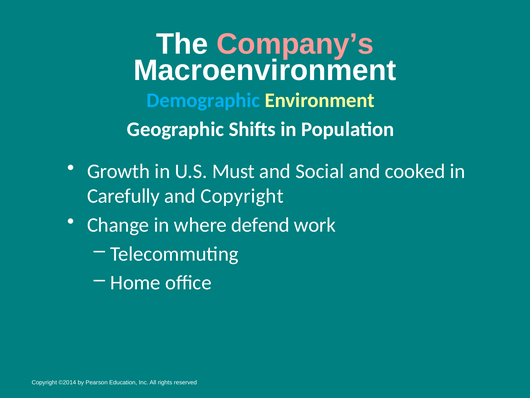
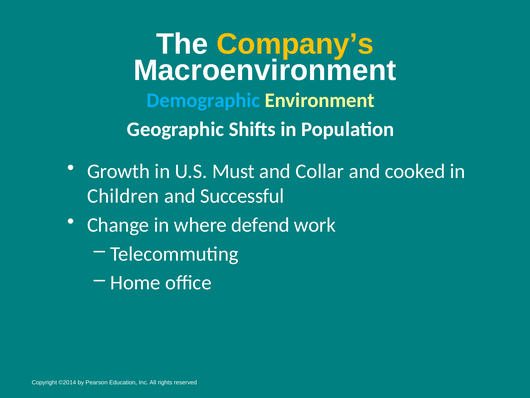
Company’s colour: pink -> yellow (295, 44)
Social: Social -> Collar (320, 171)
Carefully: Carefully -> Children (123, 196)
and Copyright: Copyright -> Successful (242, 196)
